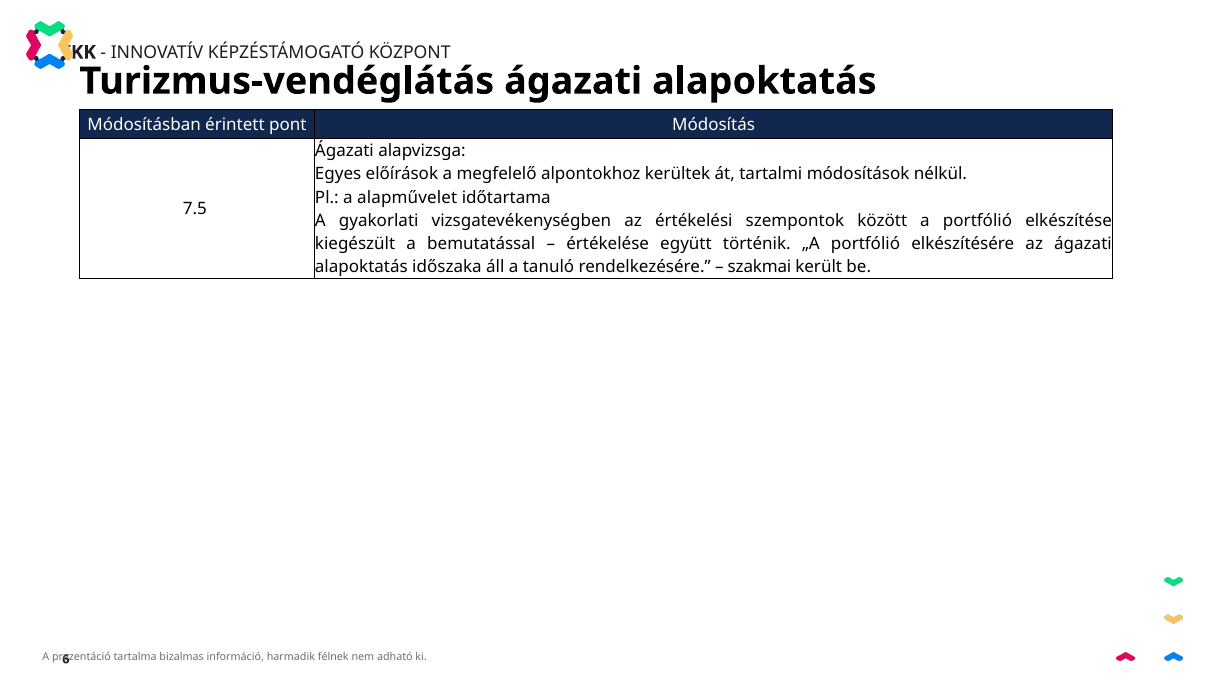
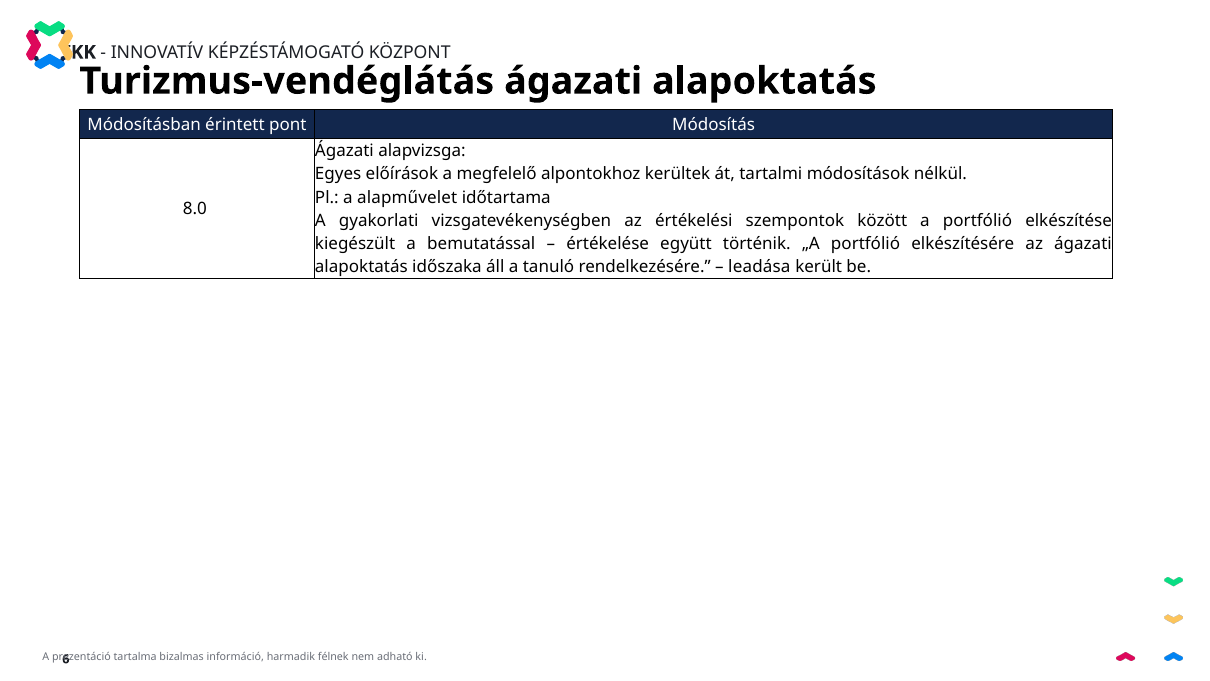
7.5: 7.5 -> 8.0 (195, 209)
szakmai: szakmai -> leadása (759, 267)
